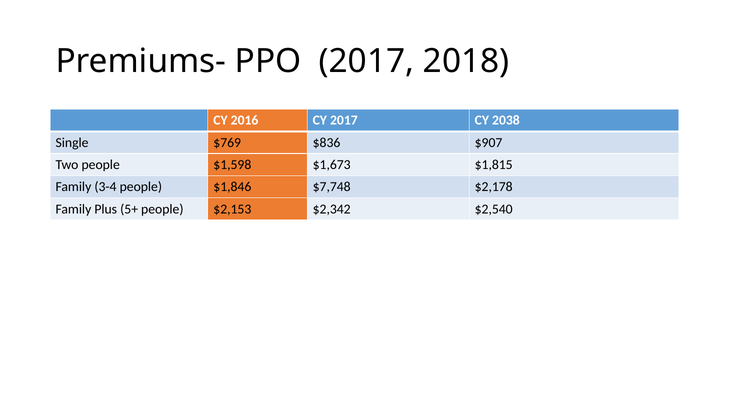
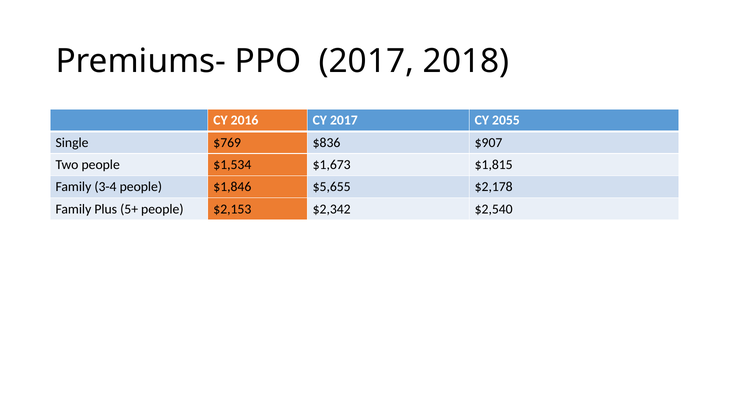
2038: 2038 -> 2055 (506, 120)
$1,598: $1,598 -> $1,534 (232, 165)
$7,748: $7,748 -> $5,655 (332, 187)
